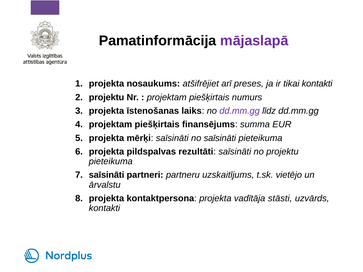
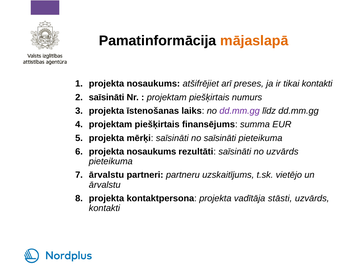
mājaslapā colour: purple -> orange (254, 41)
projektu: projektu -> saīsināti (107, 97)
pildspalvas: pildspalvas -> nosaukums (151, 152)
no projektu: projektu -> uzvārds (282, 152)
saīsināti: saīsināti -> ārvalstu (106, 175)
